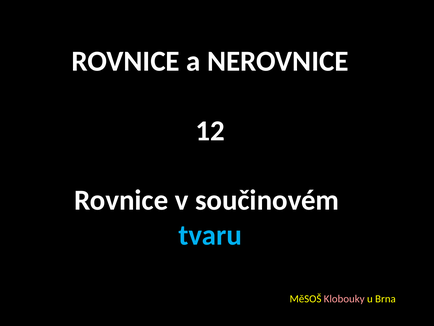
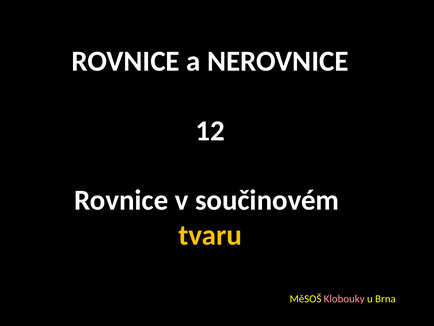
tvaru colour: light blue -> yellow (210, 235)
